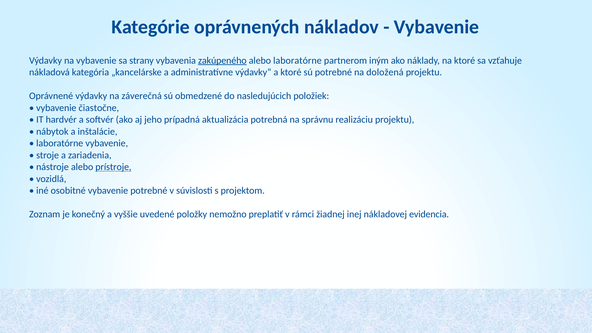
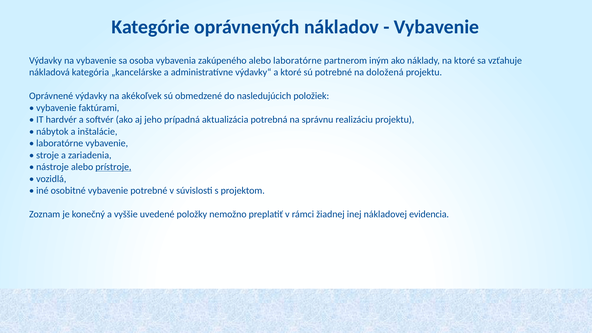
strany: strany -> osoba (142, 60)
zakúpeného underline: present -> none (222, 60)
záverečná: záverečná -> akékoľvek (142, 96)
čiastočne: čiastočne -> faktúrami (99, 108)
